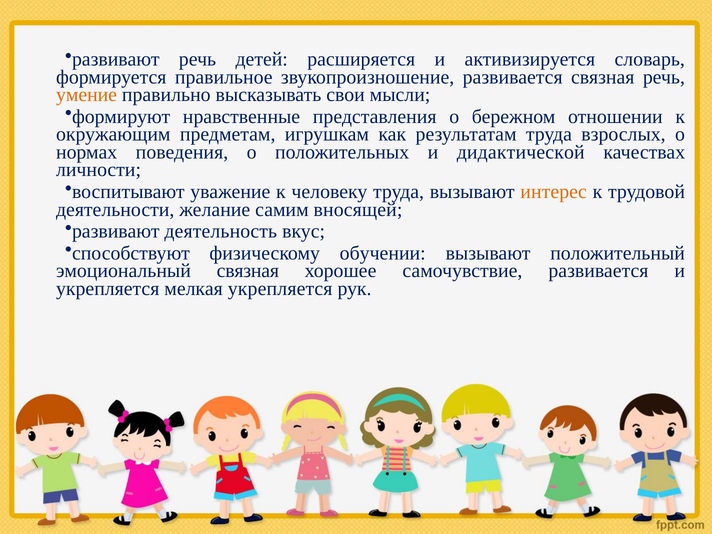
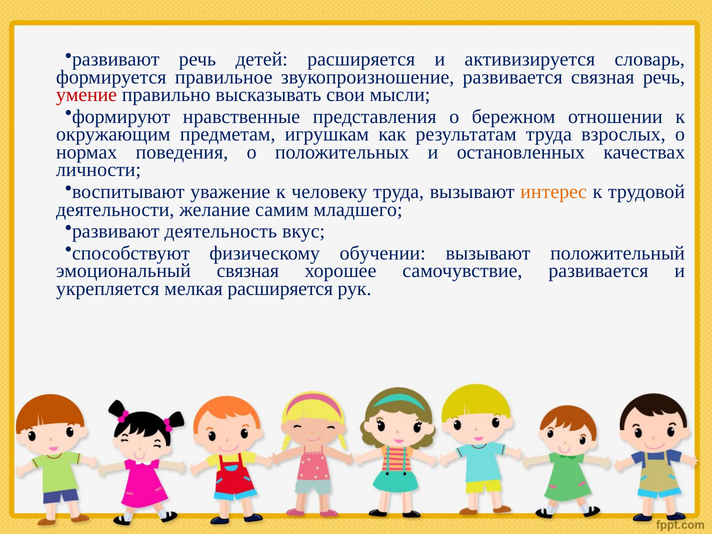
умение colour: orange -> red (87, 95)
дидактической: дидактической -> остановленных (521, 152)
вносящей: вносящей -> младшего (358, 210)
мелкая укрепляется: укрепляется -> расширяется (280, 289)
